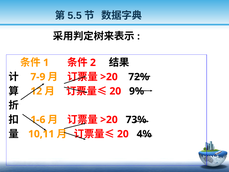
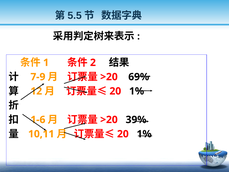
72%: 72% -> 69% (139, 77)
9%: 9% -> 1% (137, 91)
73%: 73% -> 39% (136, 120)
4%: 4% -> 1% (144, 134)
